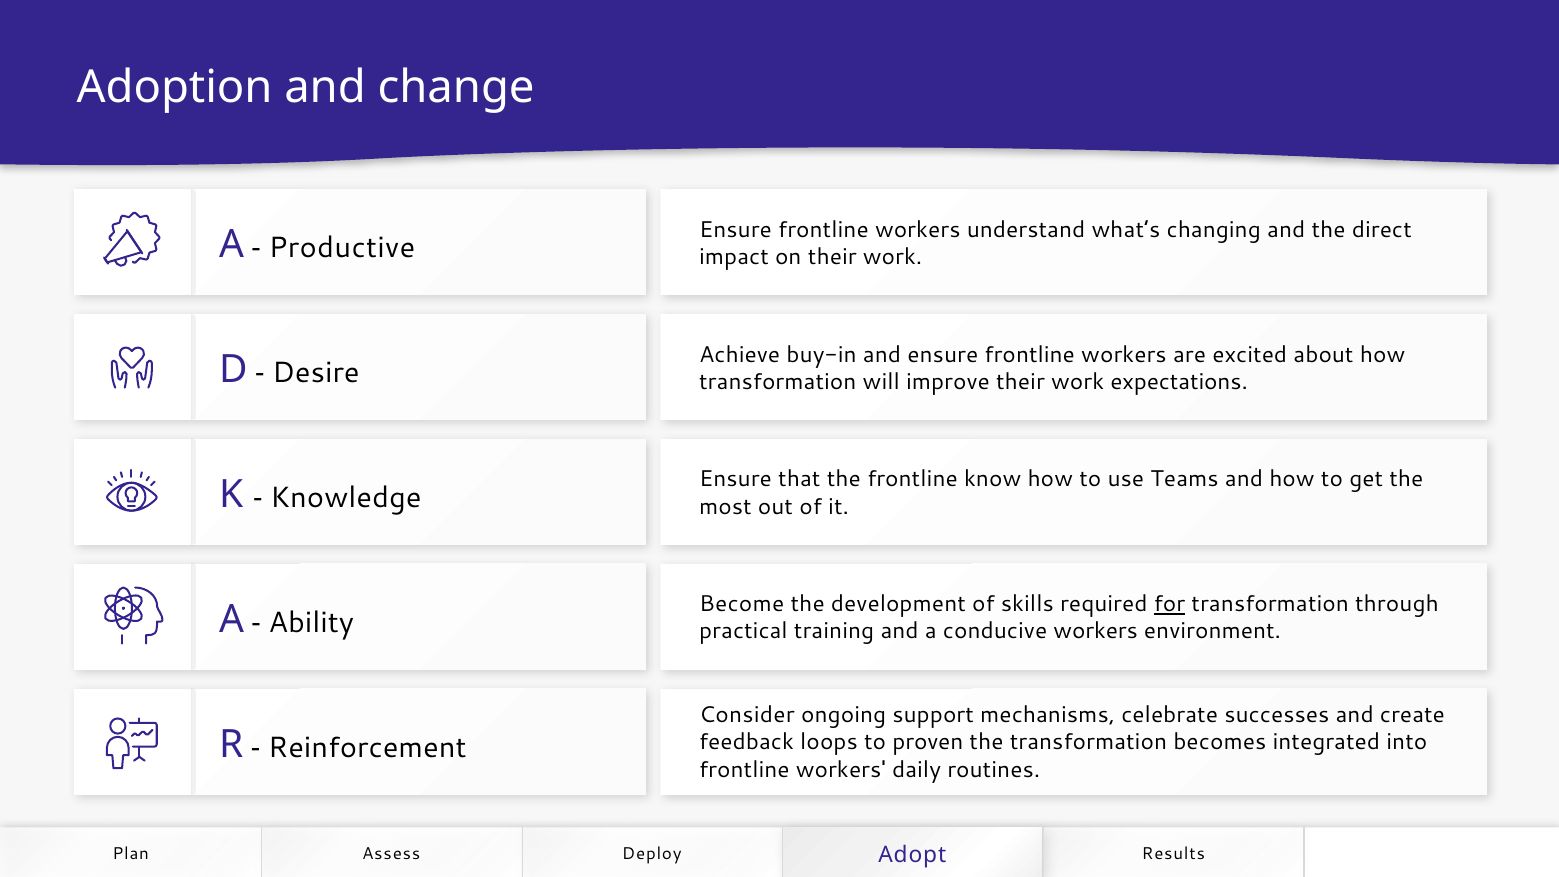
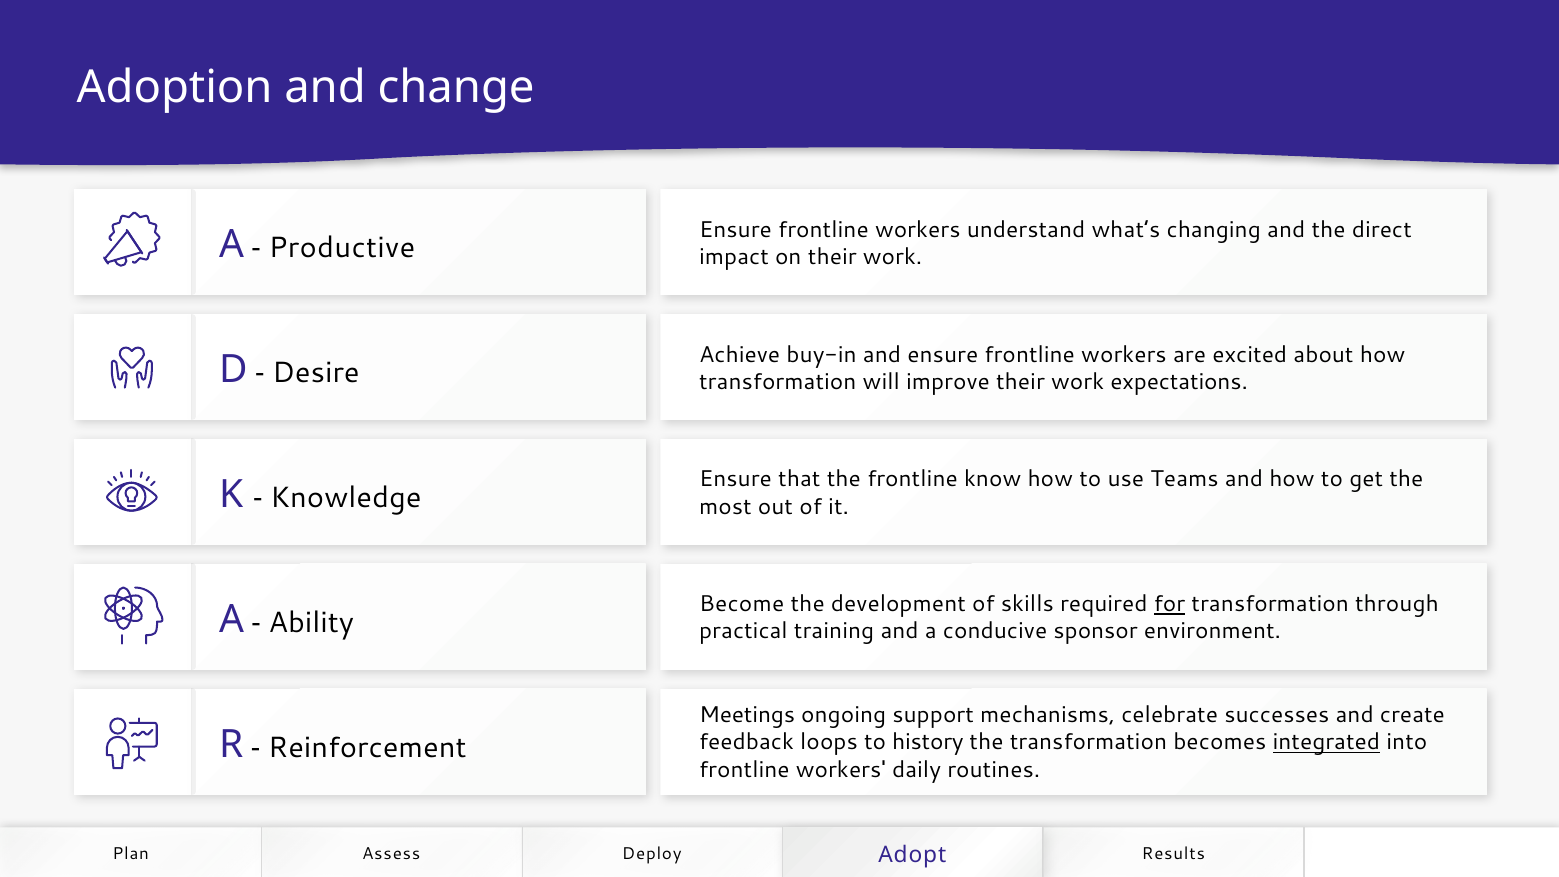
conducive workers: workers -> sponsor (1096, 631)
Consider: Consider -> Meetings (747, 715)
proven: proven -> history (928, 742)
integrated underline: none -> present (1326, 742)
